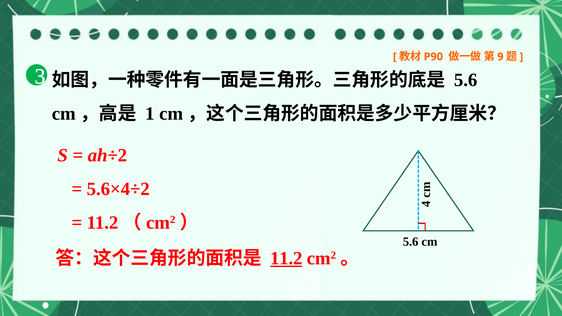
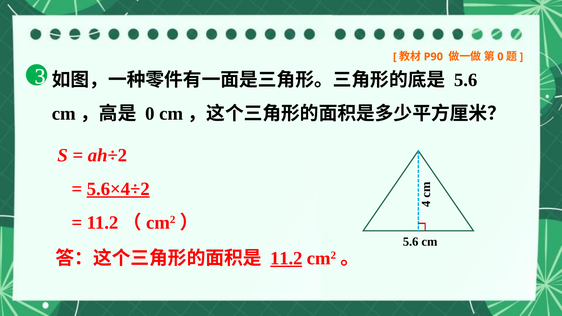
9: 9 -> 0 (500, 57)
1: 1 -> 0 (150, 114)
5.6×4÷2 underline: none -> present (118, 189)
